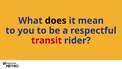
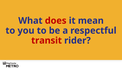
does colour: black -> red (56, 21)
